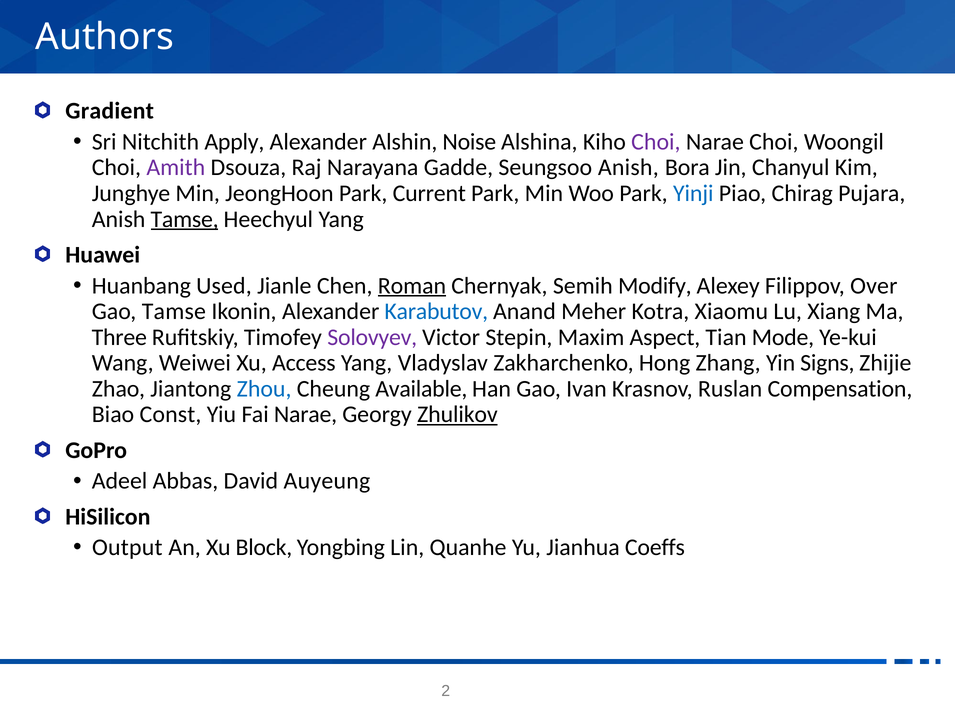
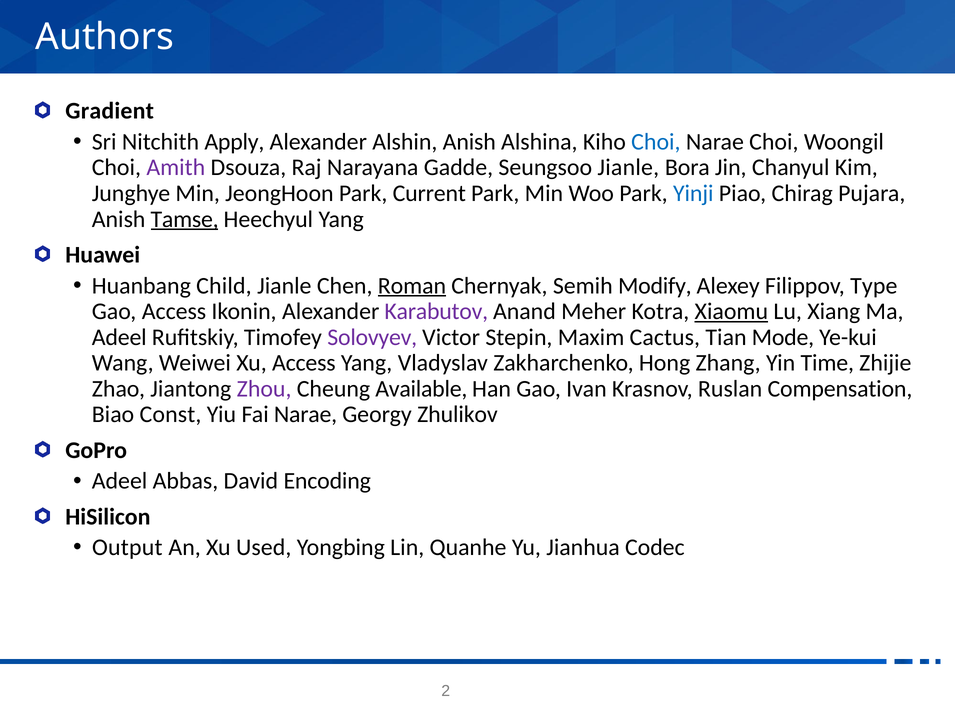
Alshin Noise: Noise -> Anish (469, 142)
Choi colour: purple -> blue (656, 142)
Seungsoo Anish: Anish -> Jianle (628, 168)
Used: Used -> Child (224, 286)
Over: Over -> Type (874, 286)
Gao Tamse: Tamse -> Access (174, 312)
Karabutov colour: blue -> purple (436, 312)
Xiaomu underline: none -> present (731, 312)
Three: Three -> Adeel (119, 337)
Aspect: Aspect -> Cactus (665, 337)
Signs: Signs -> Time (827, 363)
Zhou colour: blue -> purple (264, 389)
Zhulikov underline: present -> none (457, 415)
Auyeung: Auyeung -> Encoding (327, 481)
Block: Block -> Used (264, 548)
Coeffs: Coeffs -> Codec (655, 548)
